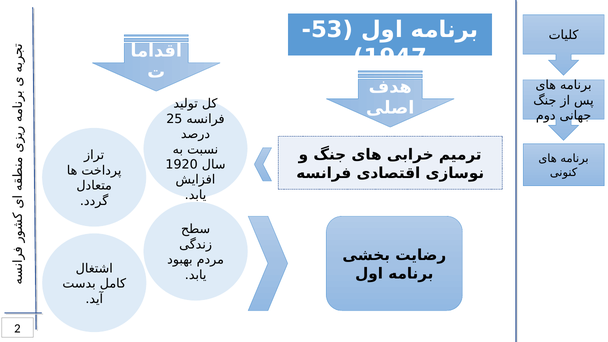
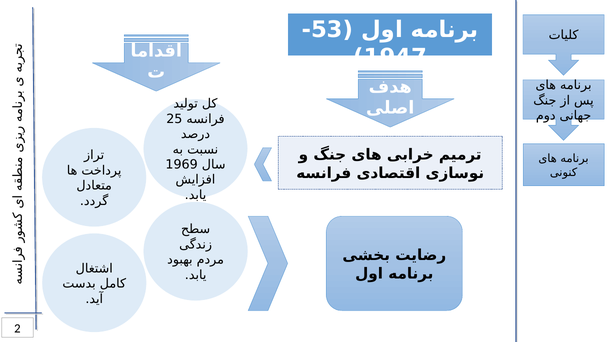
1920: 1920 -> 1969 (182, 165)
